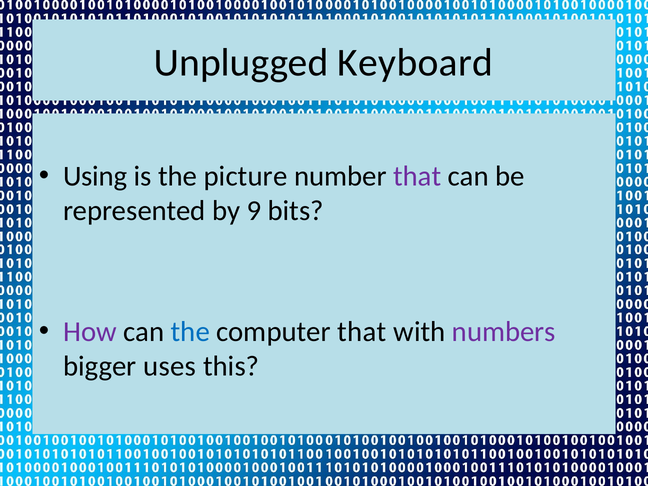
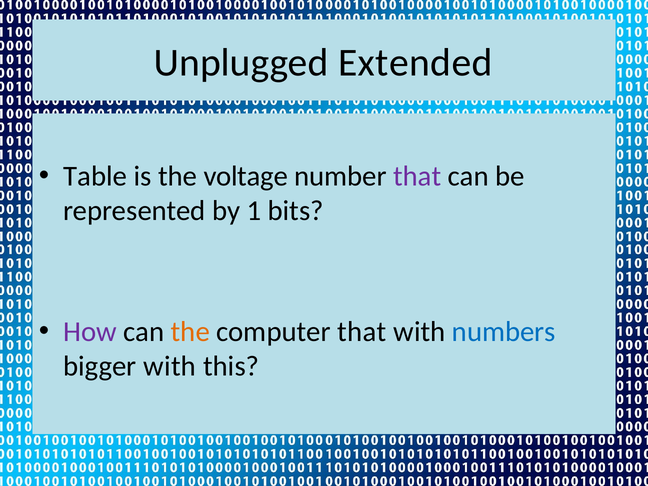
Keyboard: Keyboard -> Extended (415, 63)
Using: Using -> Table (95, 176)
picture: picture -> voltage (246, 176)
9: 9 -> 1 (254, 211)
the colour: blue -> orange (190, 332)
numbers colour: purple -> blue (504, 332)
bigger uses: uses -> with (170, 366)
